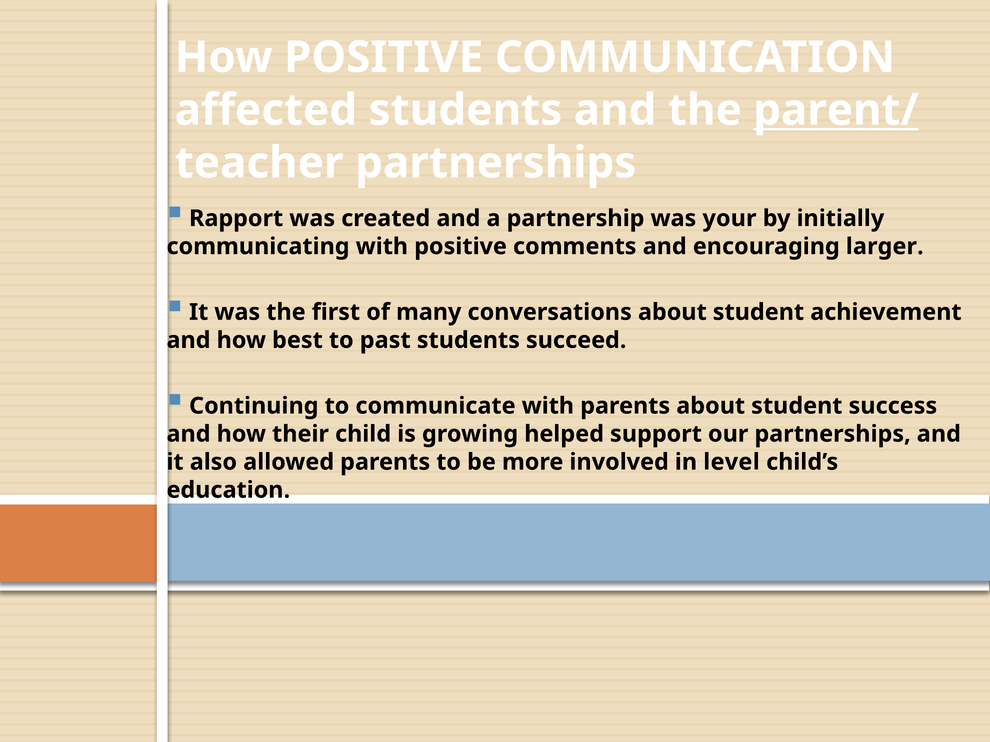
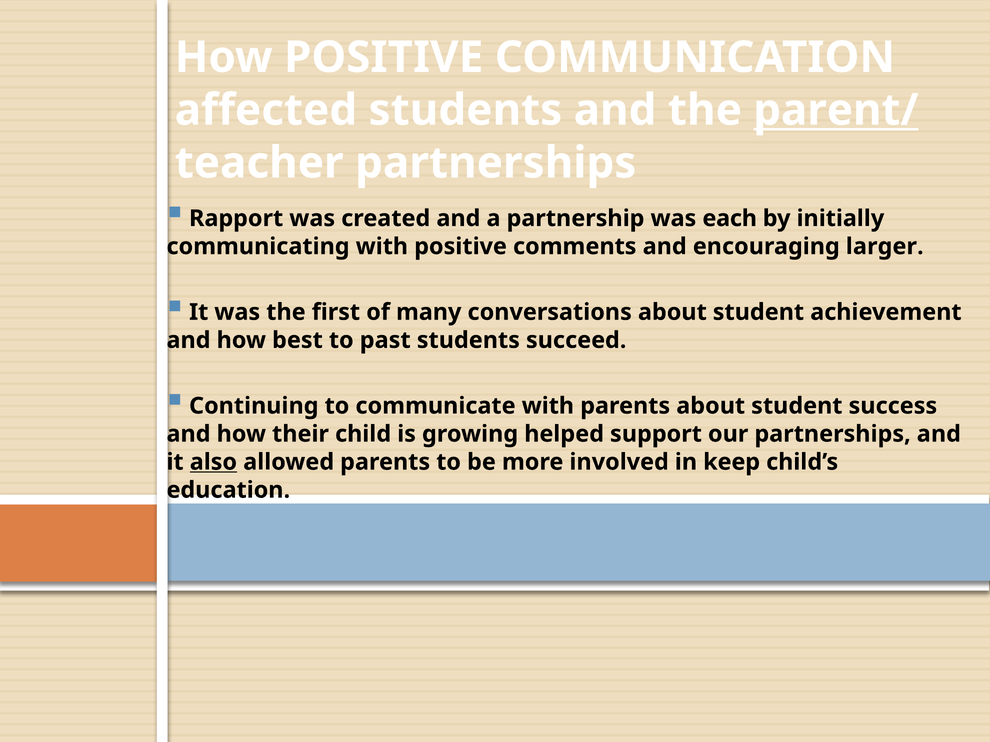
your: your -> each (730, 219)
also underline: none -> present (213, 462)
level: level -> keep (732, 462)
